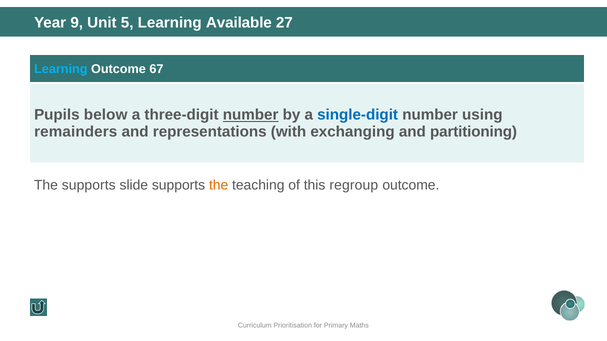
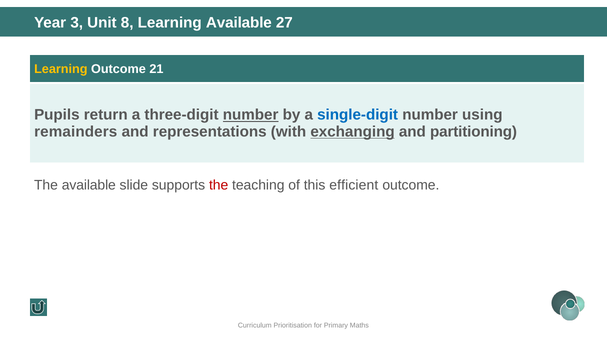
9: 9 -> 3 (77, 23)
5: 5 -> 8 (127, 23)
Learning colour: light blue -> yellow (61, 69)
67: 67 -> 21 (156, 69)
below: below -> return (106, 115)
exchanging underline: none -> present (353, 132)
The supports: supports -> available (89, 186)
the colour: orange -> red (219, 186)
regroup: regroup -> efficient (354, 186)
